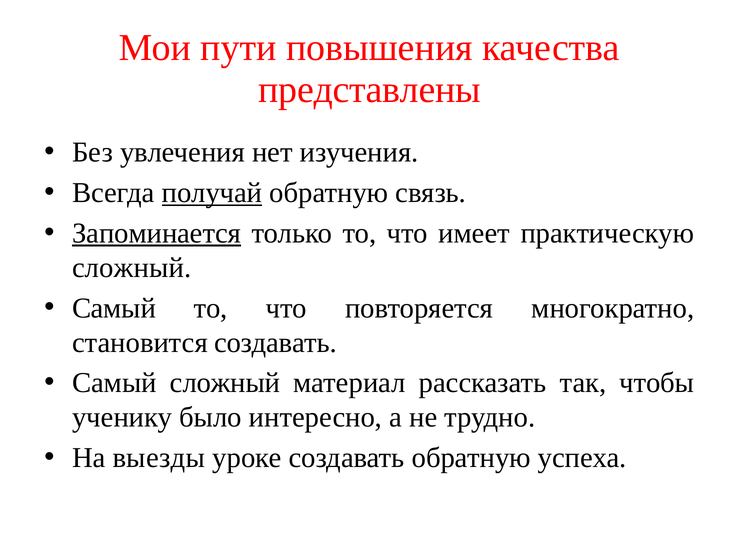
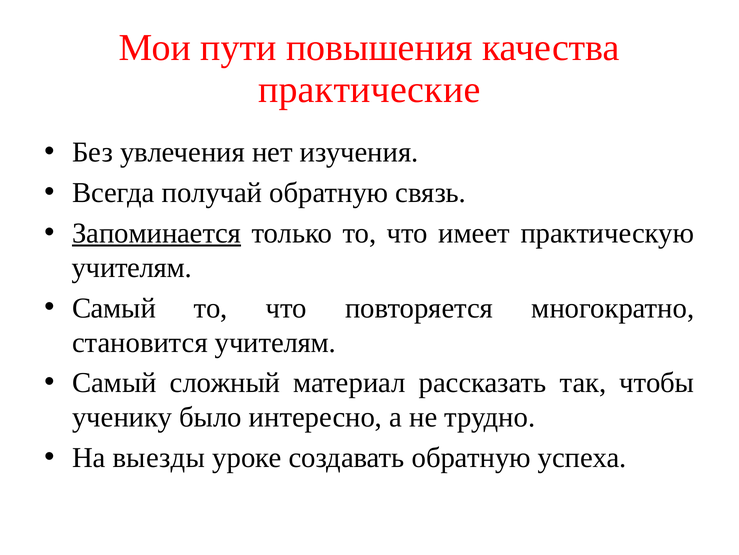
представлены: представлены -> практические (369, 90)
получай underline: present -> none (212, 193)
сложный: сложный -> учителям (132, 267)
становится создавать: создавать -> учителям (276, 342)
